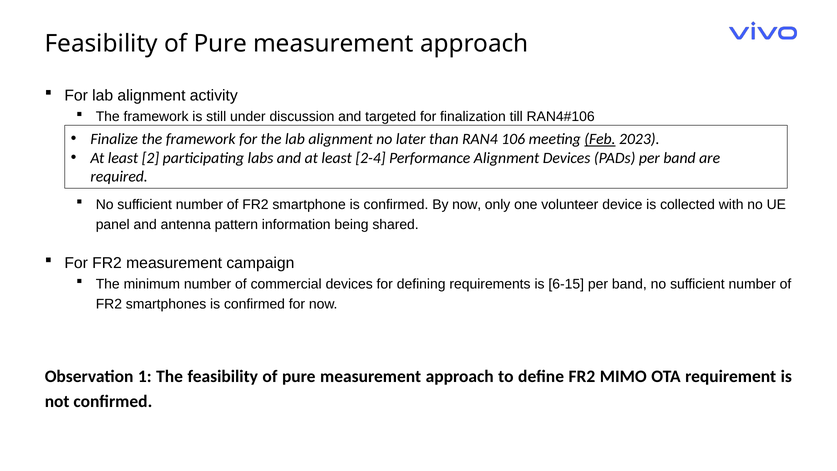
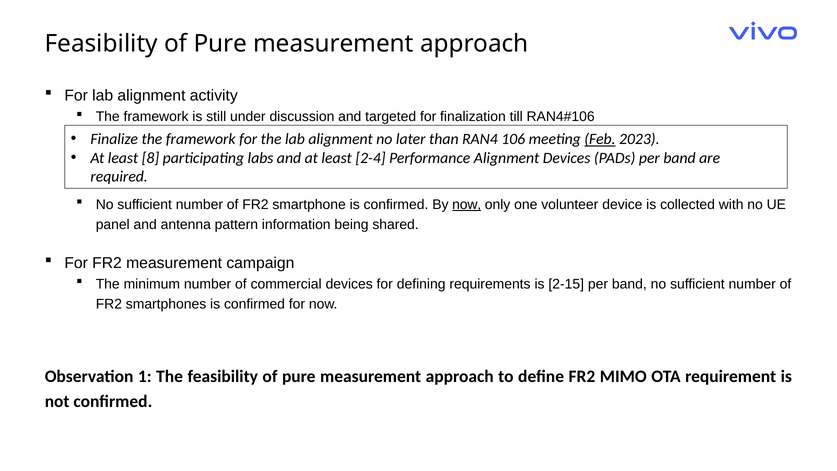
2: 2 -> 8 (150, 158)
now underline: none -> present (467, 205)
6-15: 6-15 -> 2-15 (566, 284)
